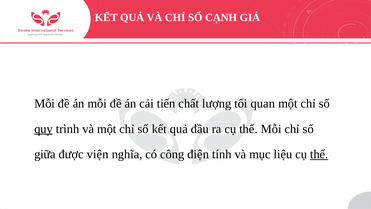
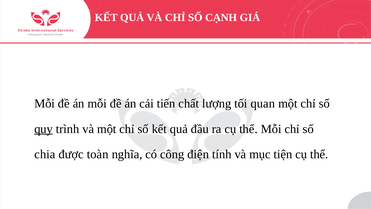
giữa: giữa -> chia (45, 154)
viện: viện -> toàn (98, 154)
liệu: liệu -> tiện (283, 154)
thể underline: present -> none (319, 154)
